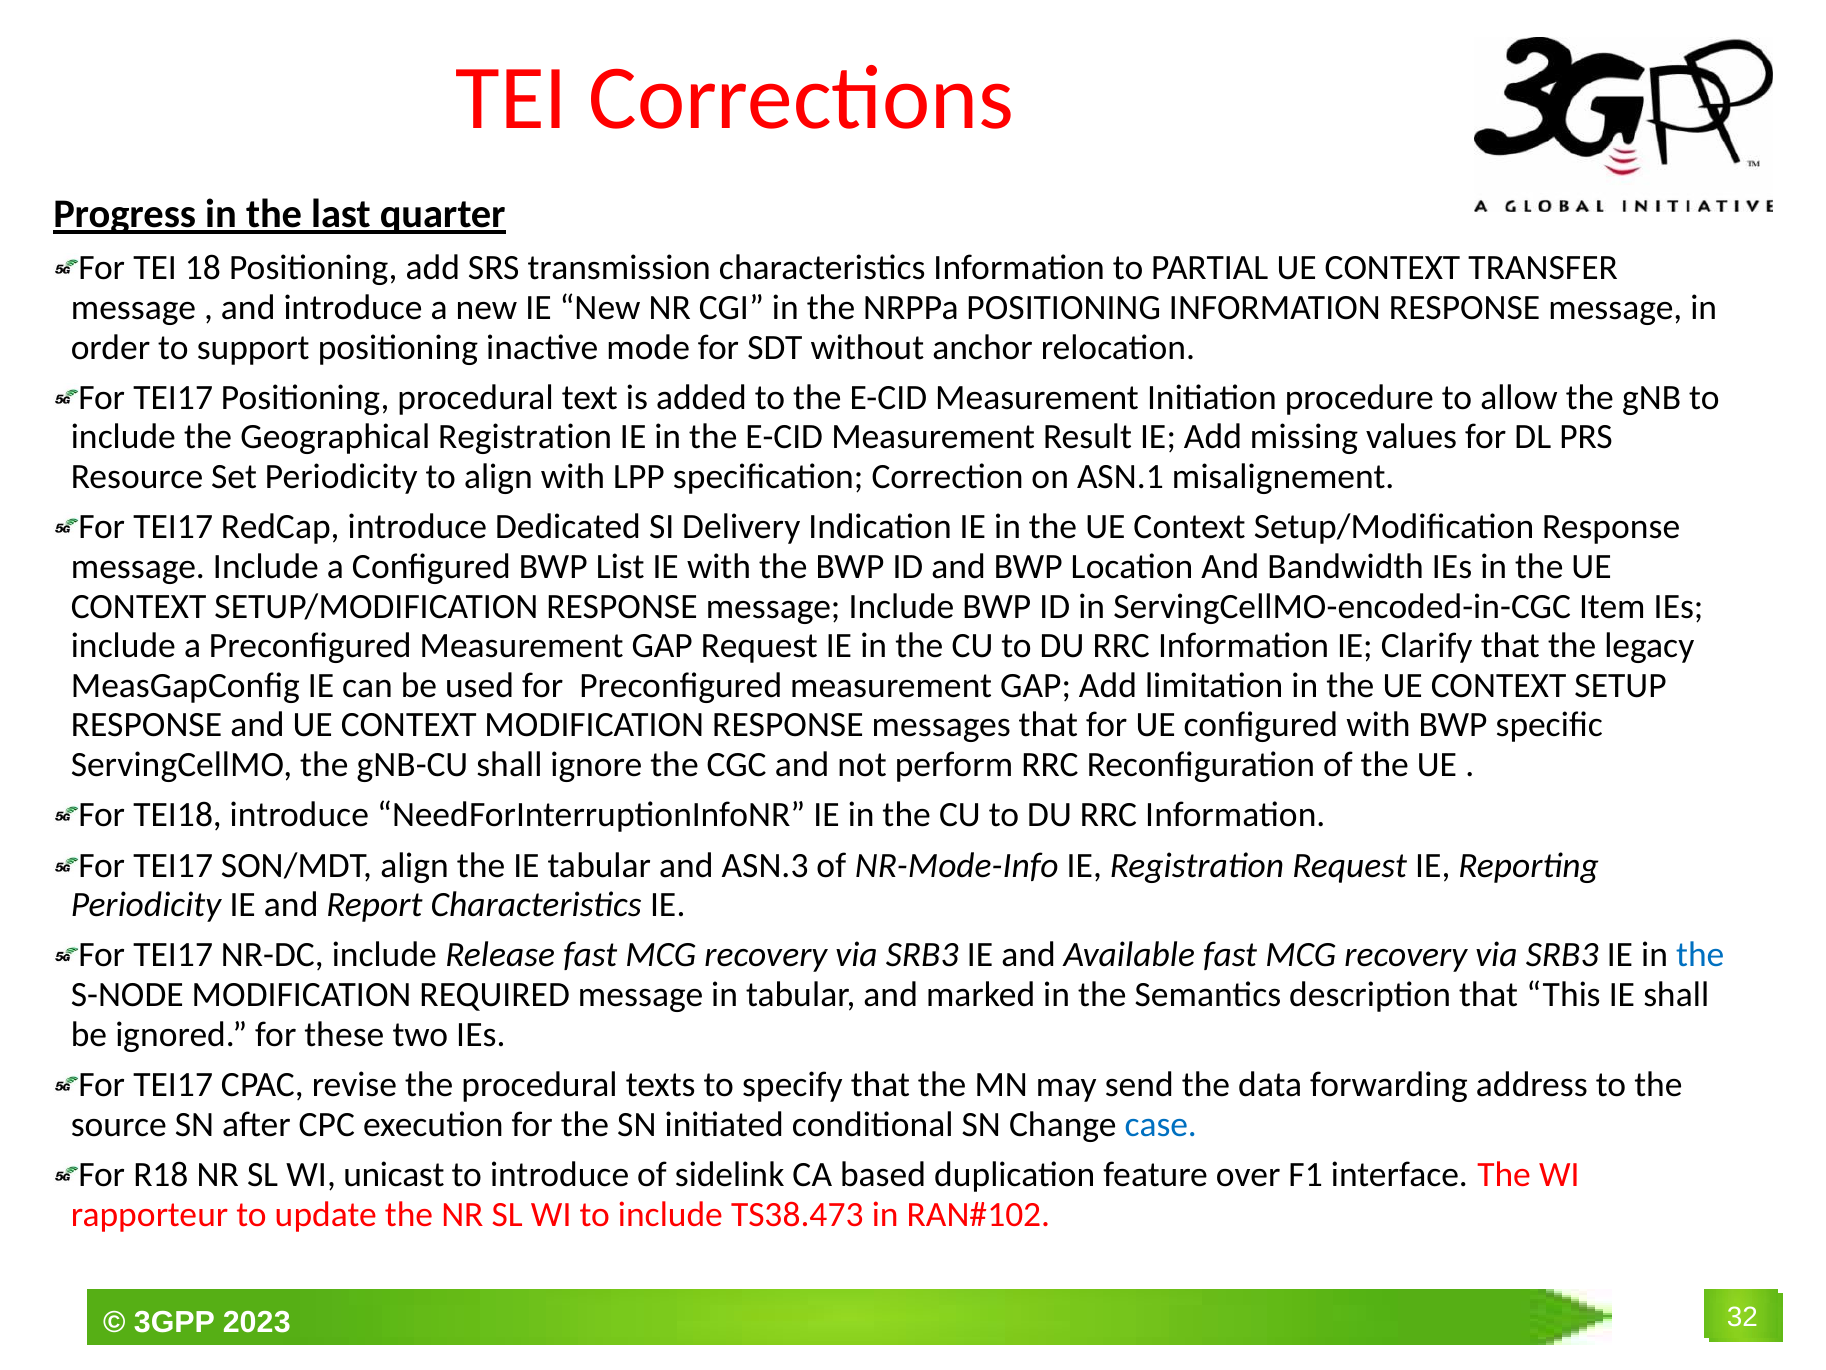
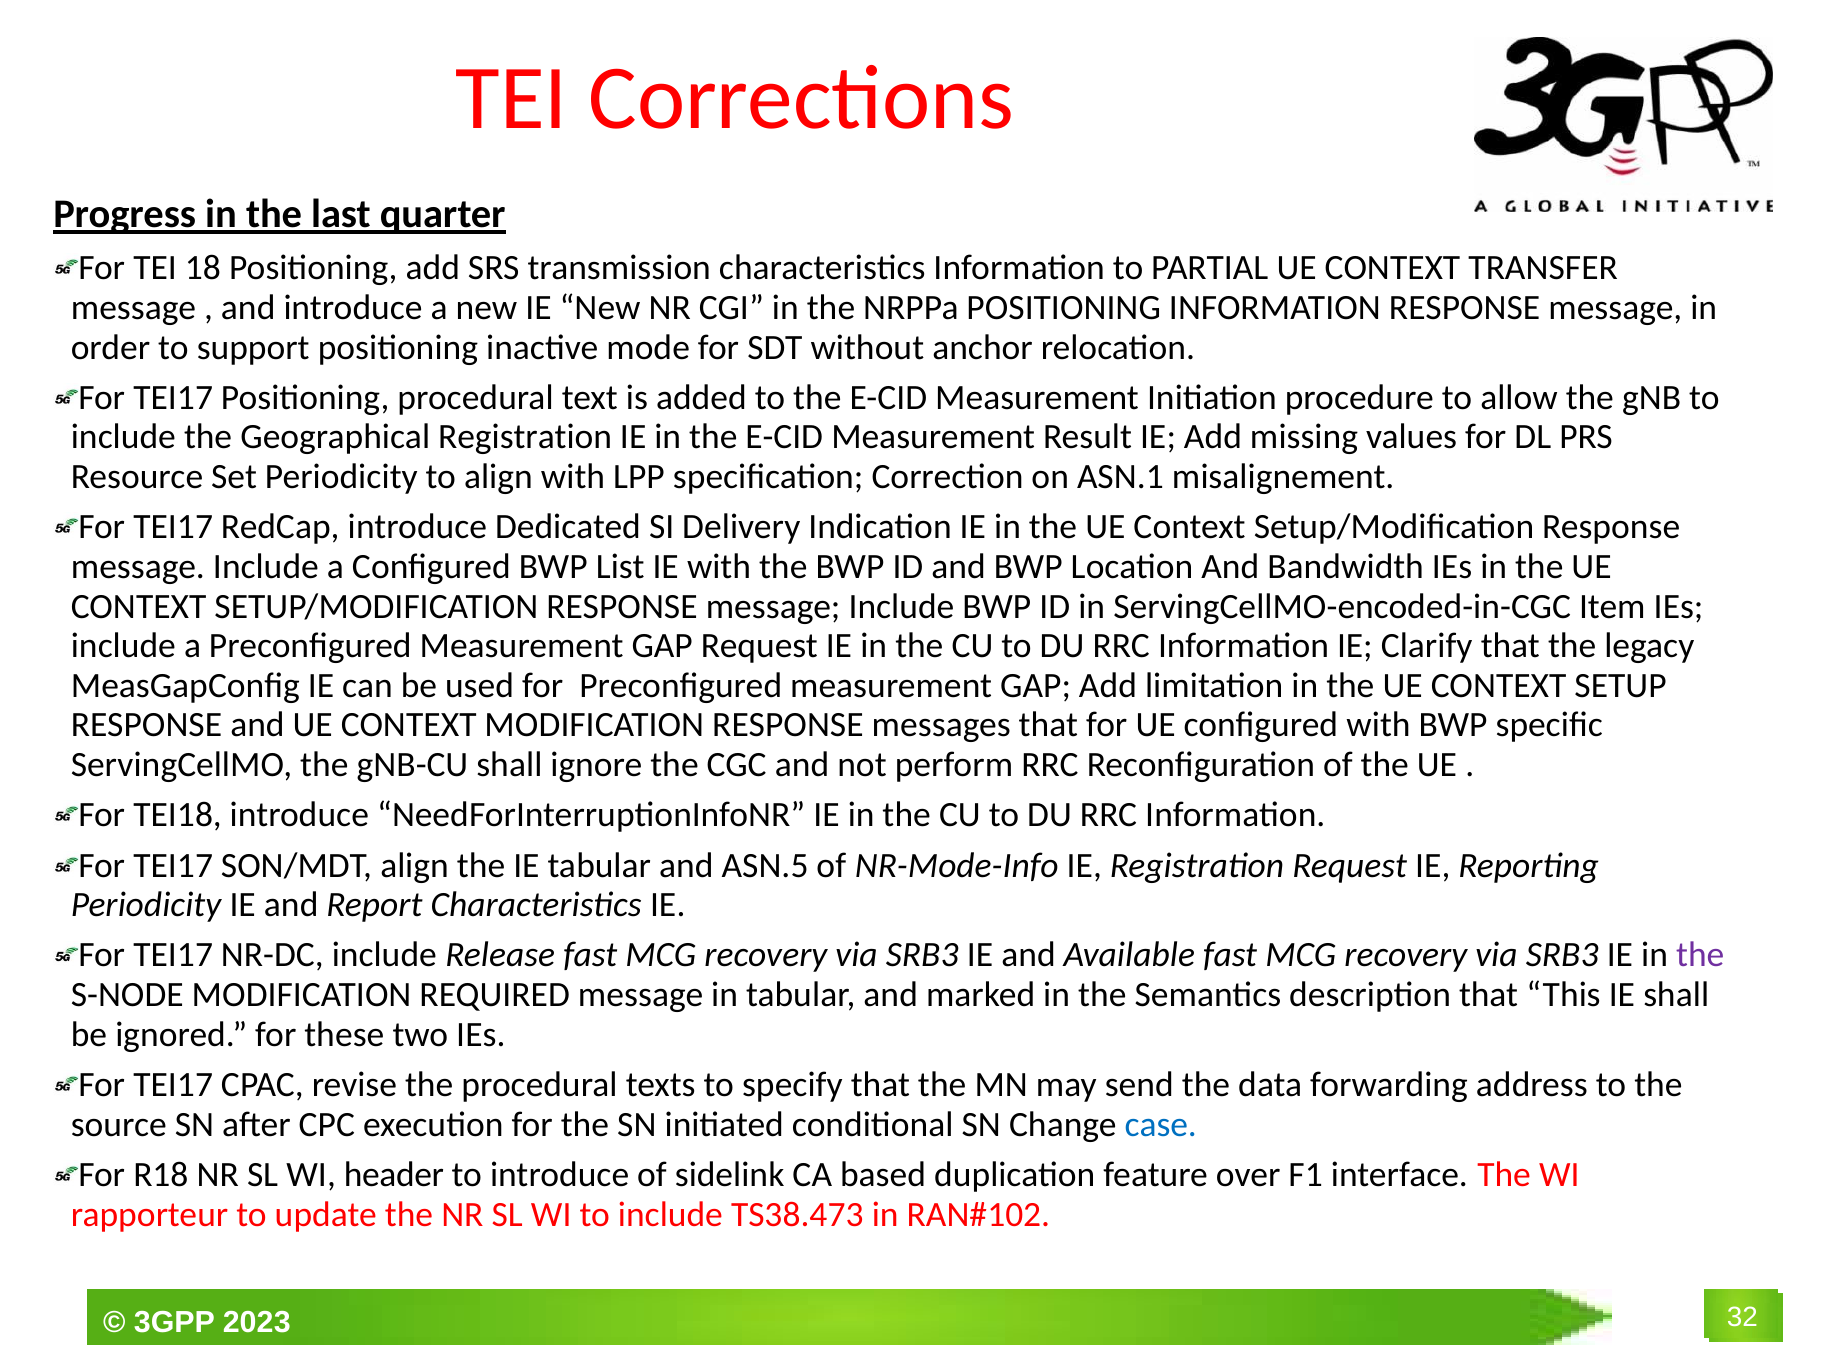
ASN.3: ASN.3 -> ASN.5 (765, 865)
the colour: blue -> purple (1700, 955)
unicast: unicast -> header (394, 1174)
